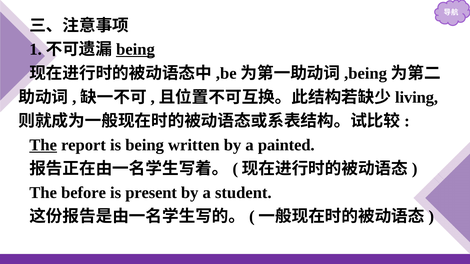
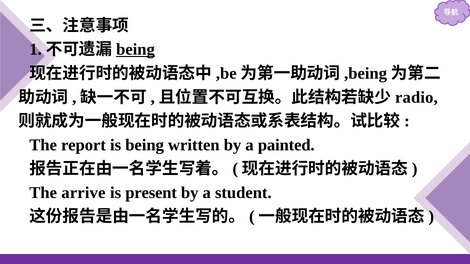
living: living -> radio (416, 97)
The underline: present -> none (43, 145)
before: before -> arrive (83, 193)
